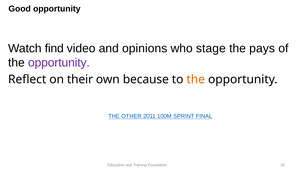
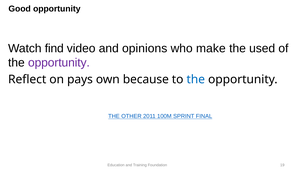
stage: stage -> make (211, 48)
pays: pays -> used (262, 48)
their: their -> pays (80, 80)
the colour: orange -> blue (196, 80)
